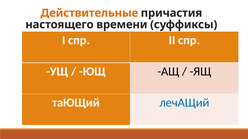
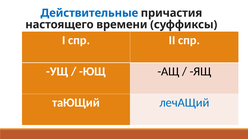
Действительные colour: orange -> blue (89, 13)
